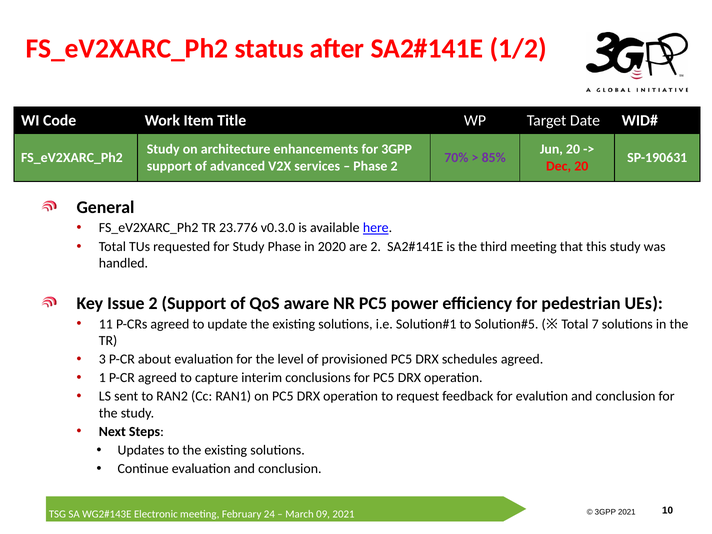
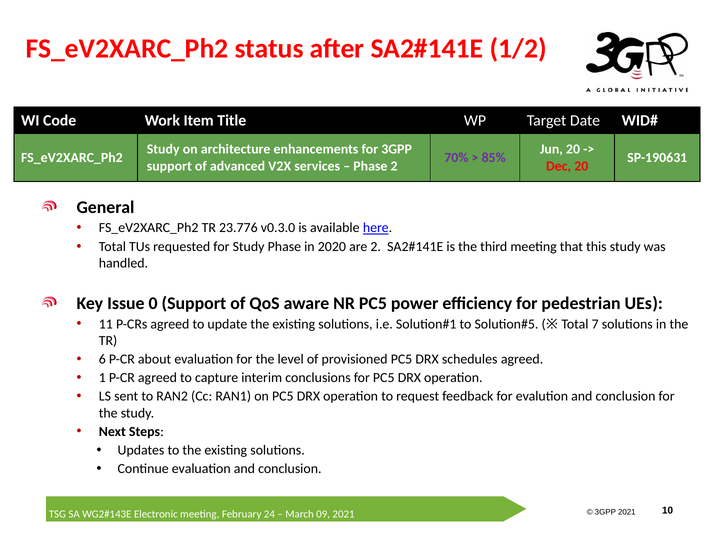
Issue 2: 2 -> 0 (153, 303)
3: 3 -> 6 (102, 359)
